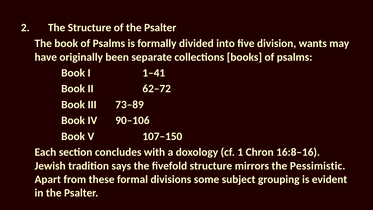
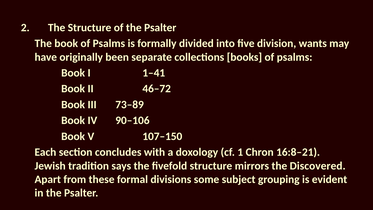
62–72: 62–72 -> 46–72 (157, 89)
16:8–16: 16:8–16 -> 16:8–21 (298, 152)
Pessimistic: Pessimistic -> Discovered (318, 166)
